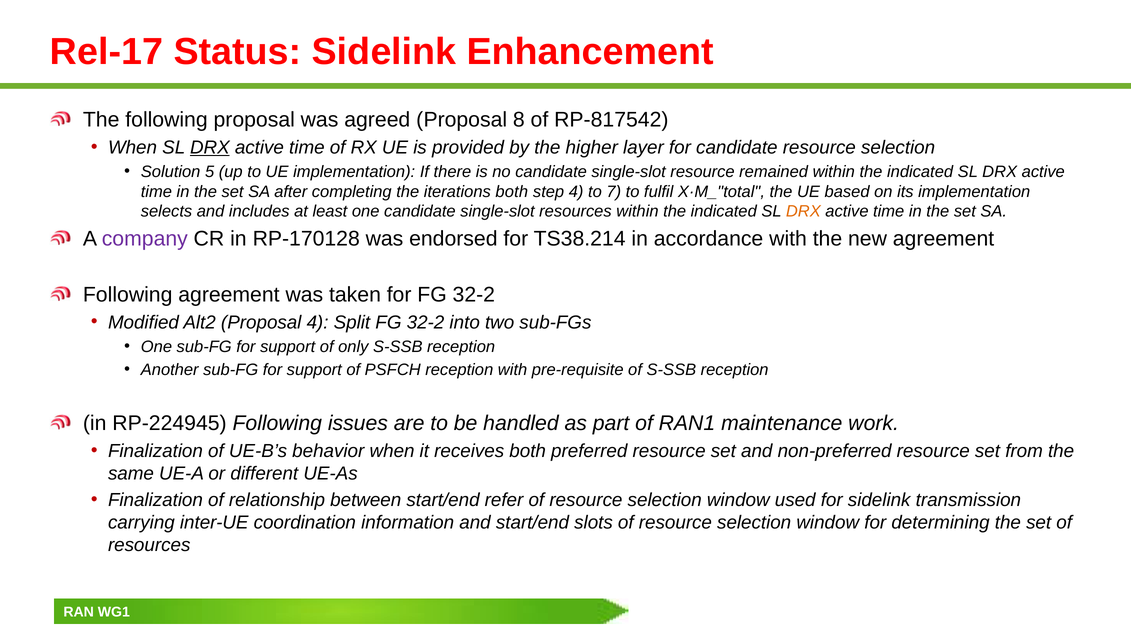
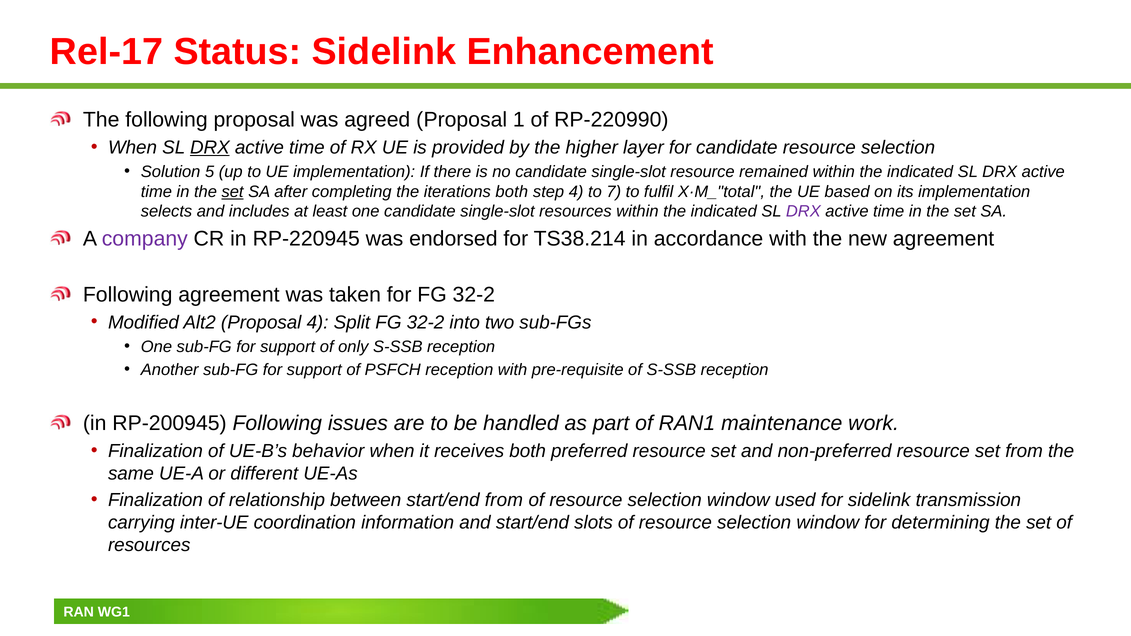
8: 8 -> 1 (519, 120)
RP-817542: RP-817542 -> RP-220990 (611, 120)
set underline: none -> present (233, 192)
DRX colour: orange -> purple (803, 212)
RP-170128: RP-170128 -> RP-220945 (306, 239)
RP-224945: RP-224945 -> RP-200945 (170, 423)
start/end refer: refer -> from (504, 500)
